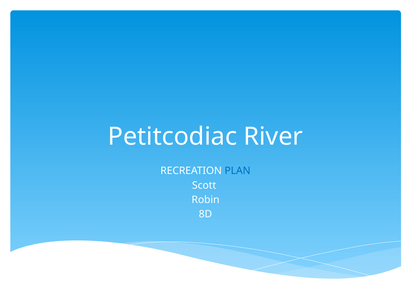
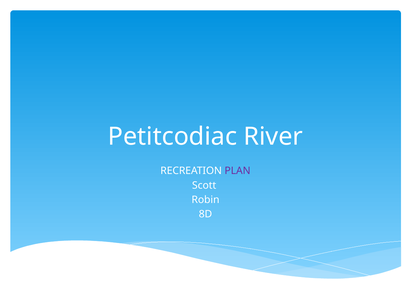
PLAN colour: blue -> purple (238, 171)
